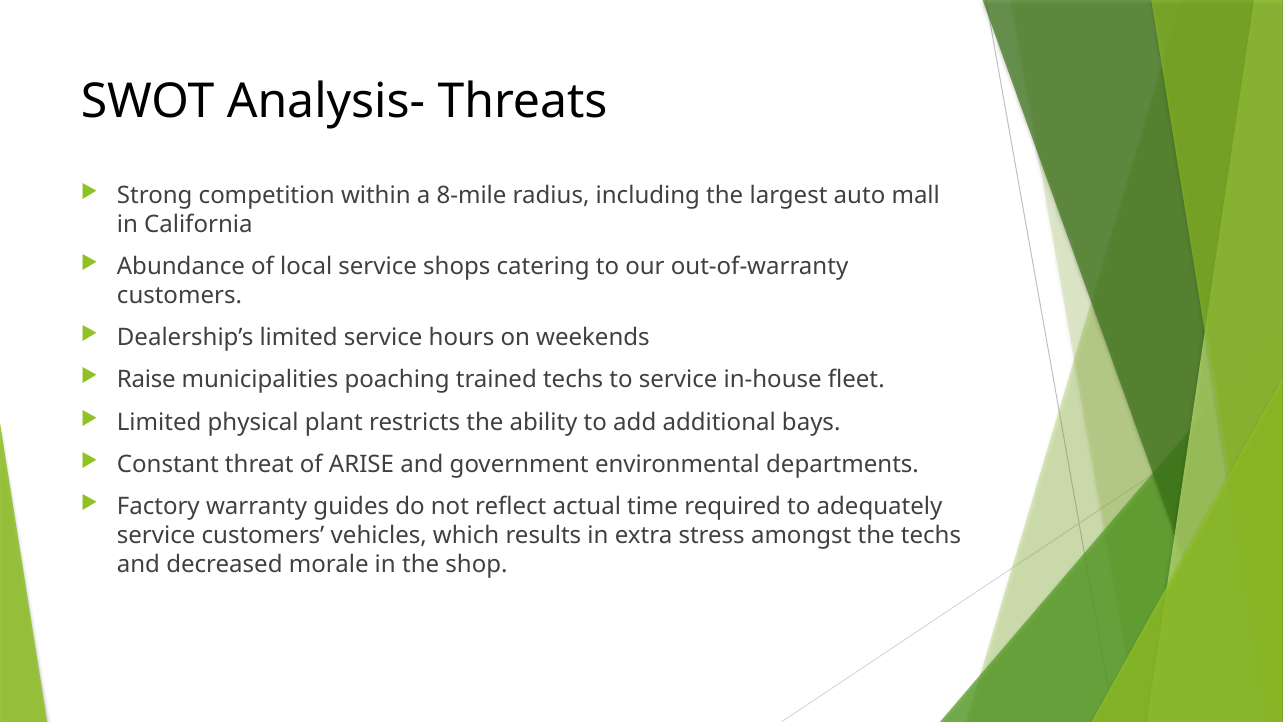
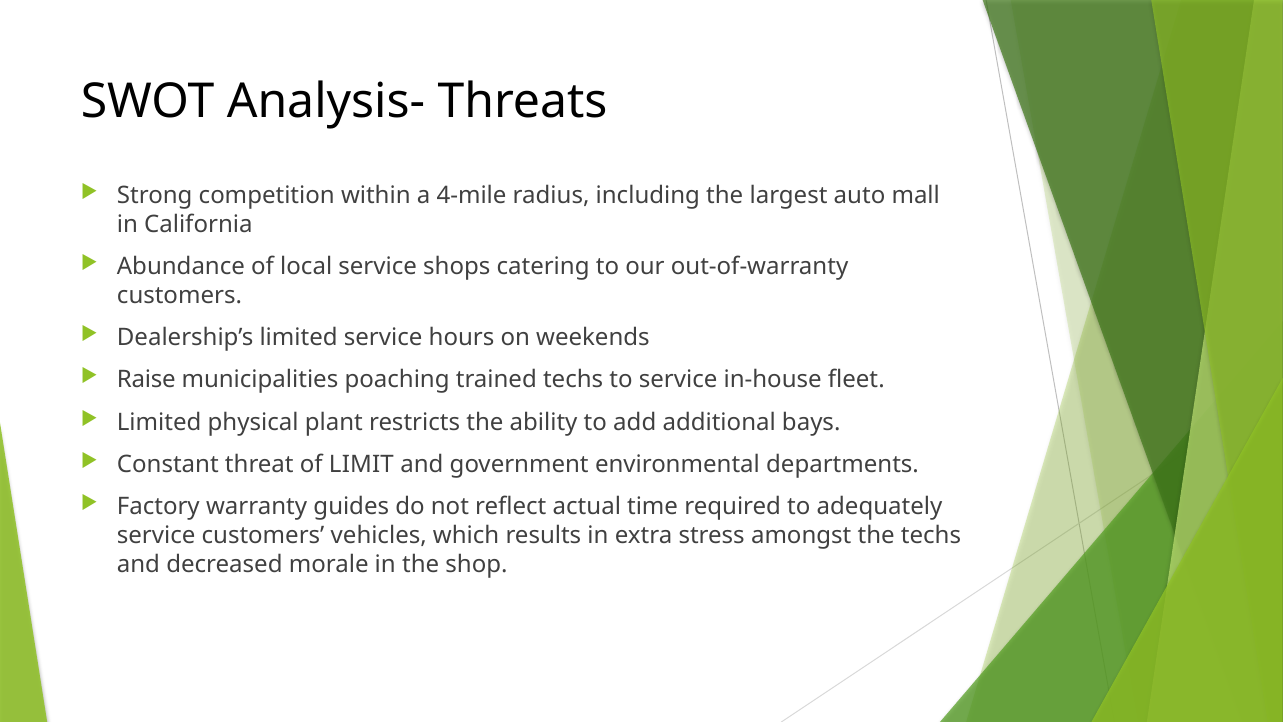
8-mile: 8-mile -> 4-mile (472, 195)
ARISE: ARISE -> LIMIT (361, 464)
